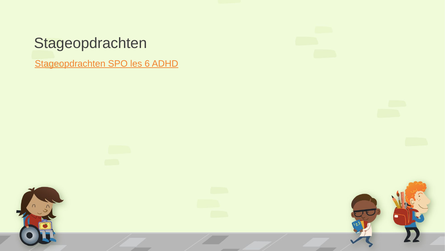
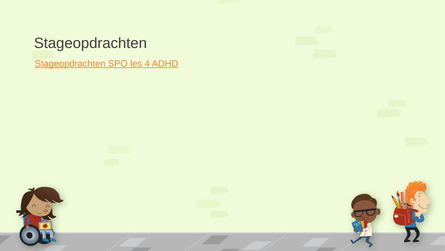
6: 6 -> 4 (147, 63)
